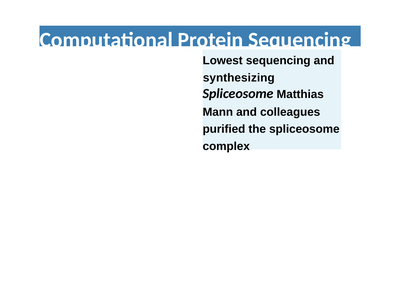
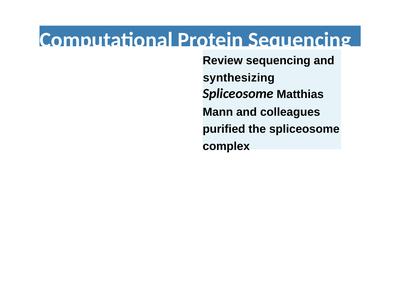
Lowest: Lowest -> Review (223, 61)
